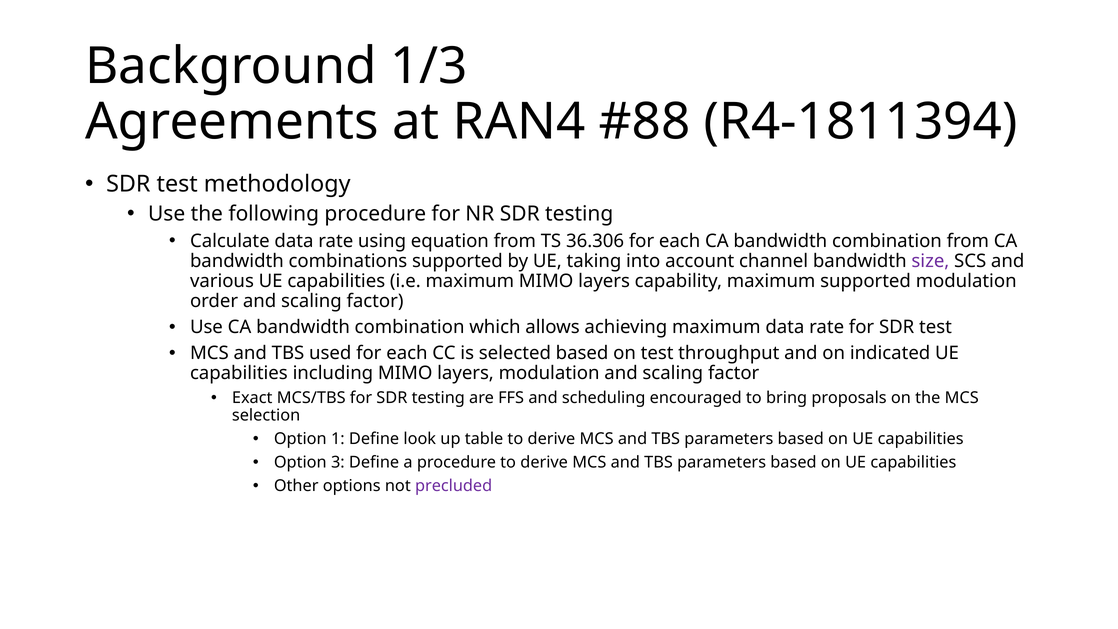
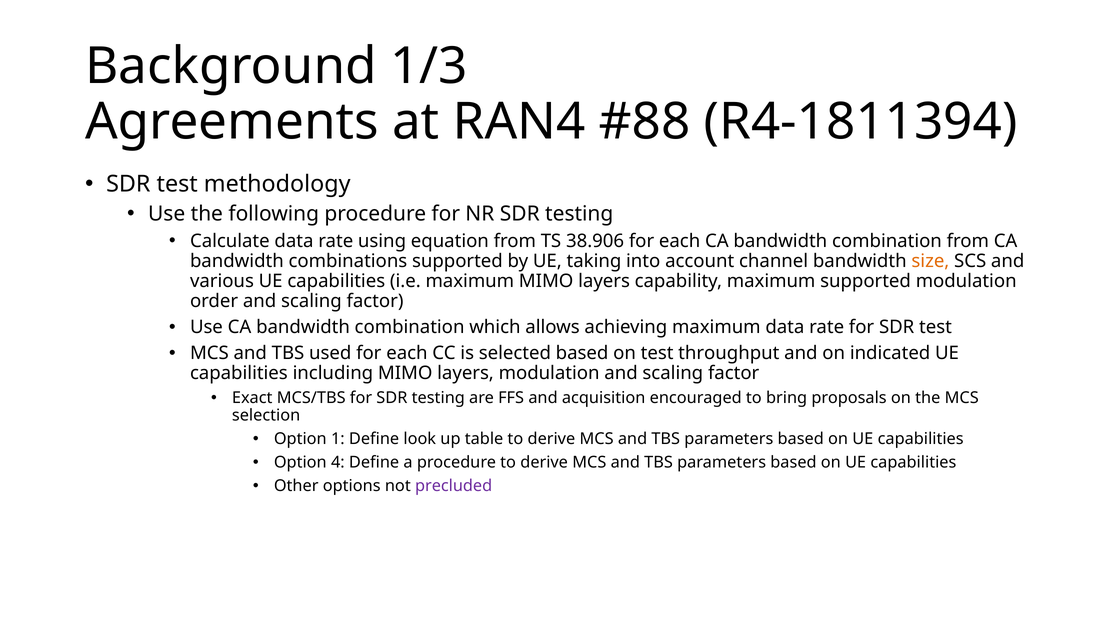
36.306: 36.306 -> 38.906 (595, 241)
size colour: purple -> orange (930, 261)
scheduling: scheduling -> acquisition (604, 398)
3: 3 -> 4 (338, 462)
